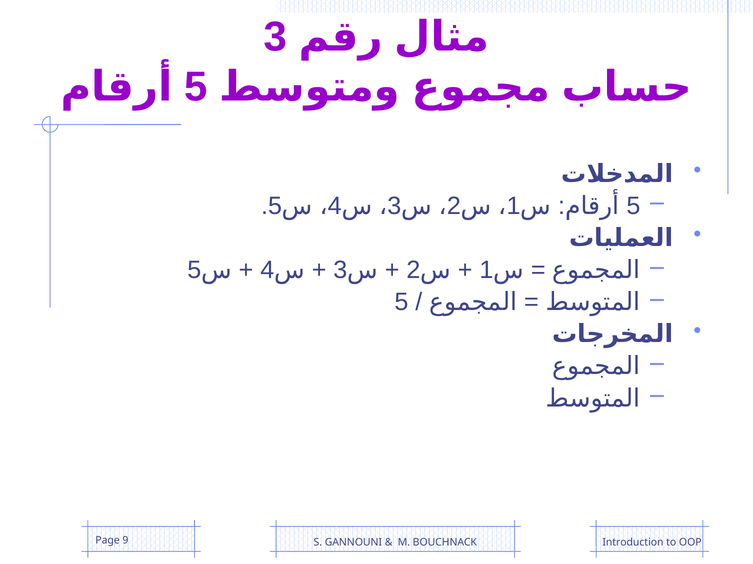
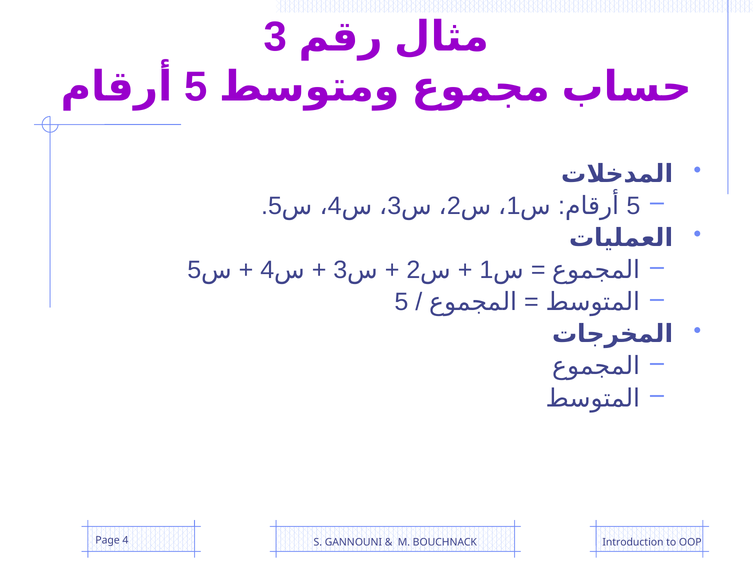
Page 9: 9 -> 4 (125, 541)
